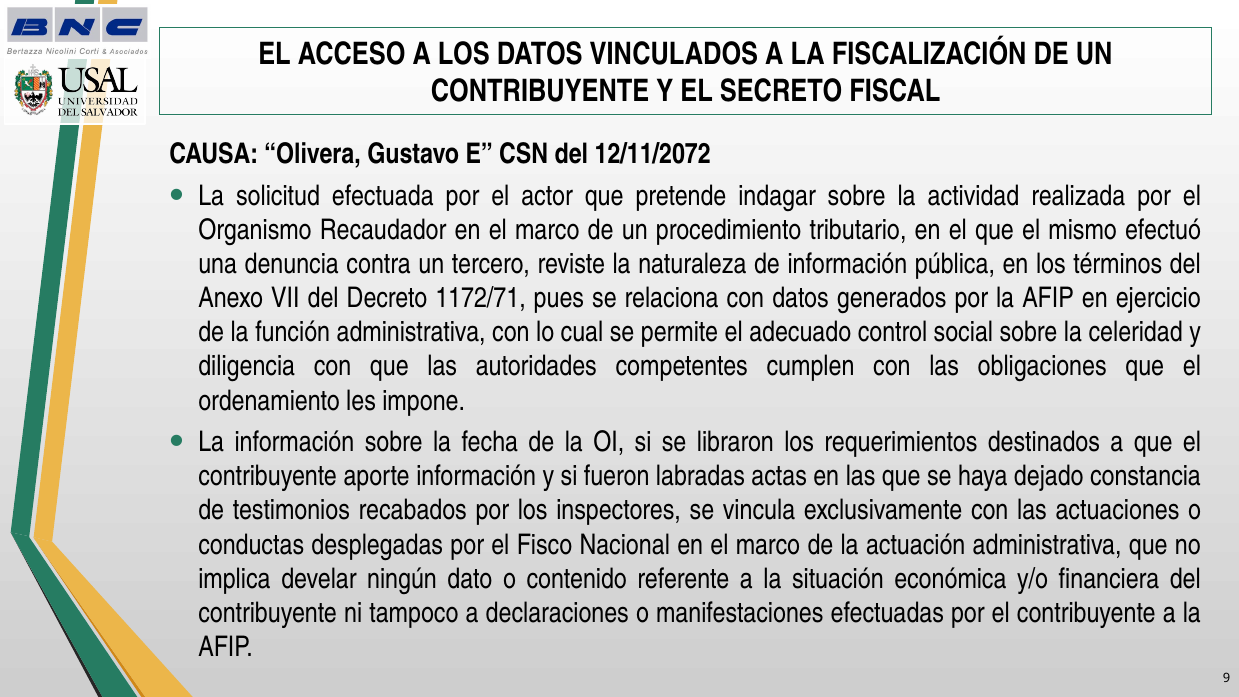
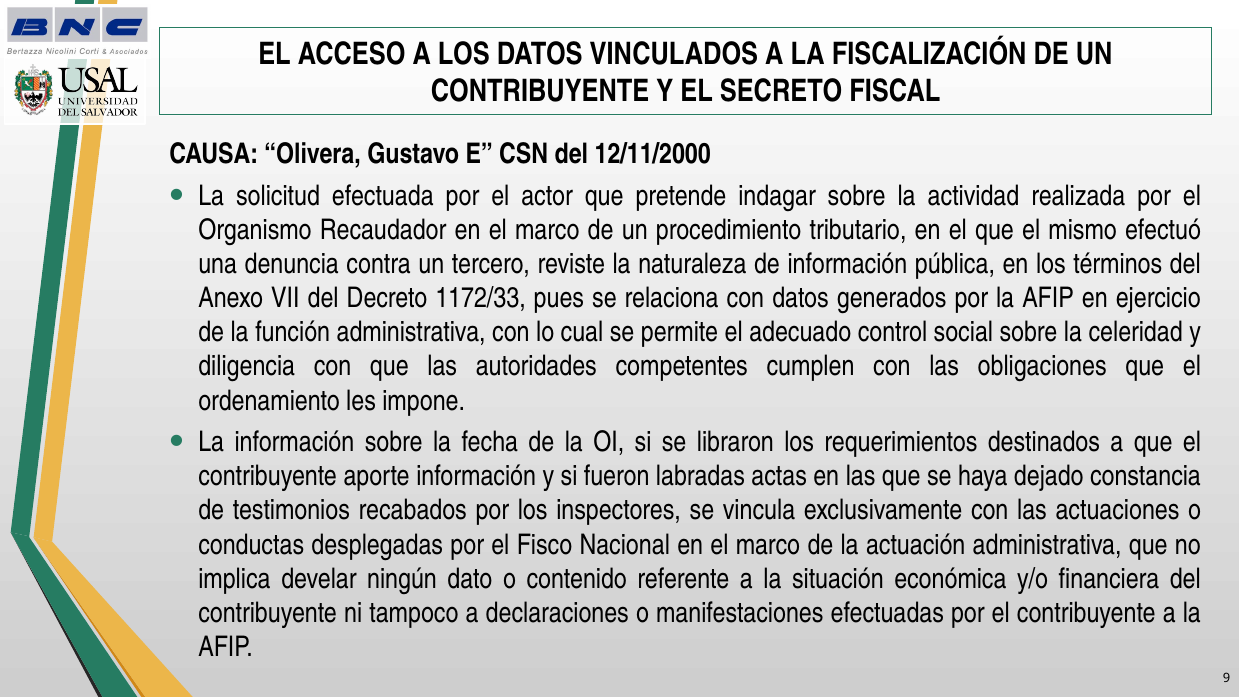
12/11/2072: 12/11/2072 -> 12/11/2000 (653, 154)
1172/71: 1172/71 -> 1172/33 (481, 298)
